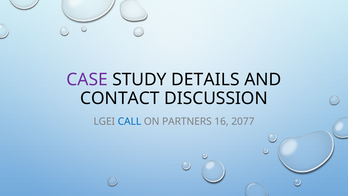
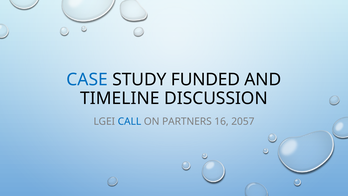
CASE colour: purple -> blue (87, 79)
DETAILS: DETAILS -> FUNDED (206, 79)
CONTACT: CONTACT -> TIMELINE (120, 98)
2077: 2077 -> 2057 (243, 121)
